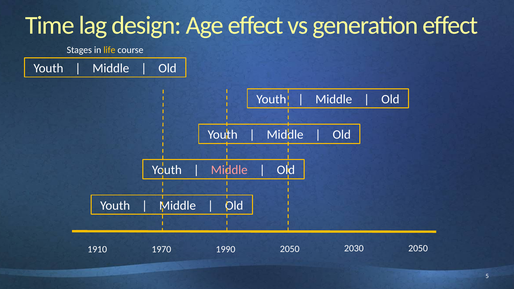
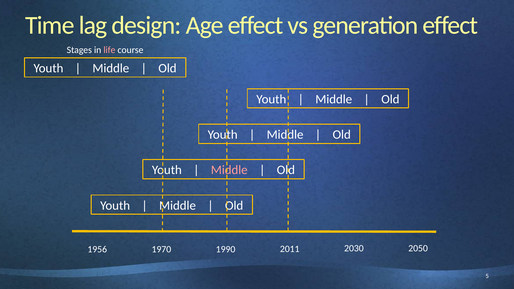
life colour: yellow -> pink (109, 50)
2050: 2050 -> 2011 (290, 249)
1910: 1910 -> 1956 (97, 249)
